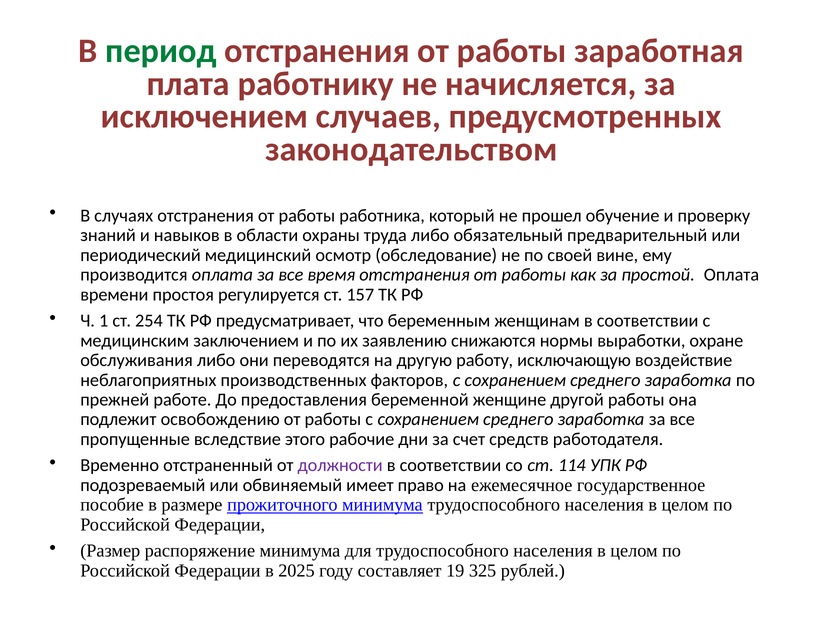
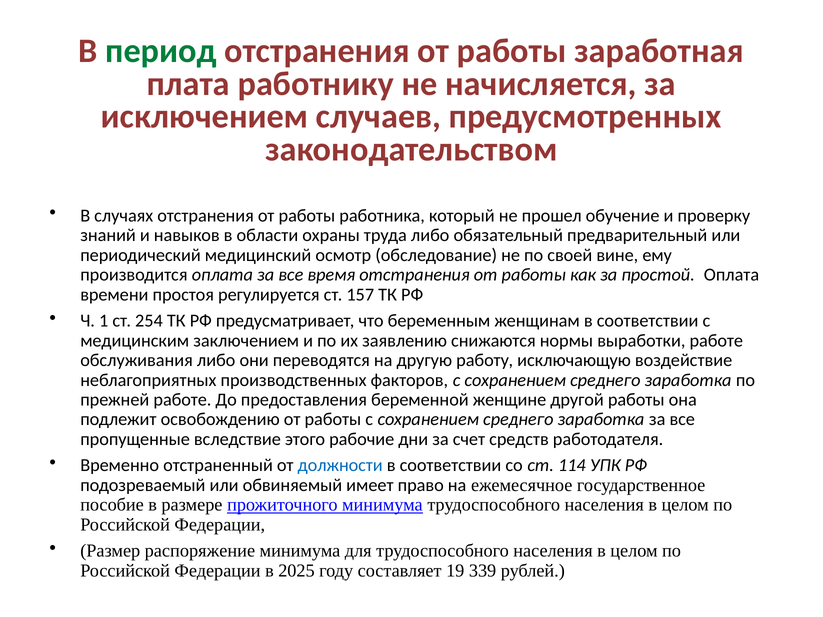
выработки охране: охране -> работе (716, 341)
должности colour: purple -> blue (340, 466)
325: 325 -> 339 (483, 571)
